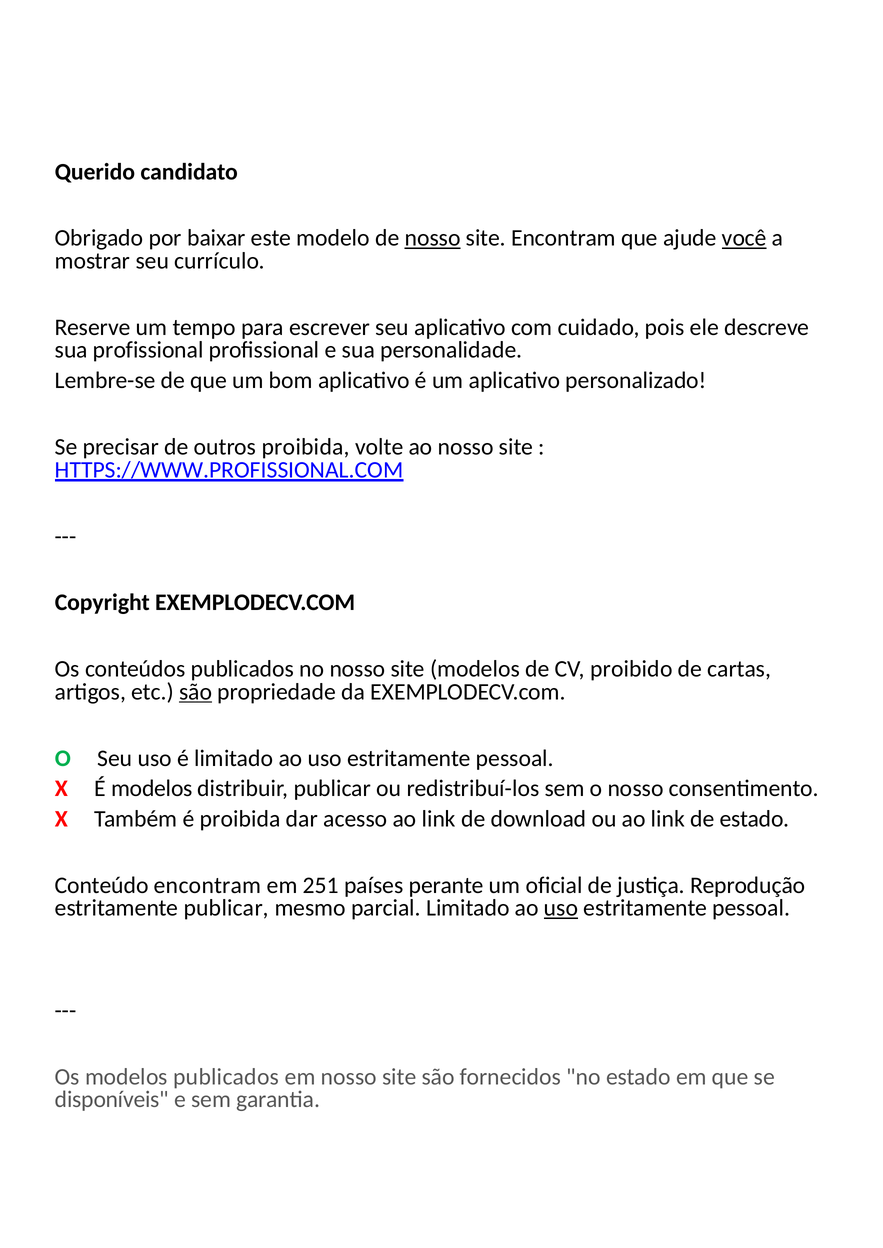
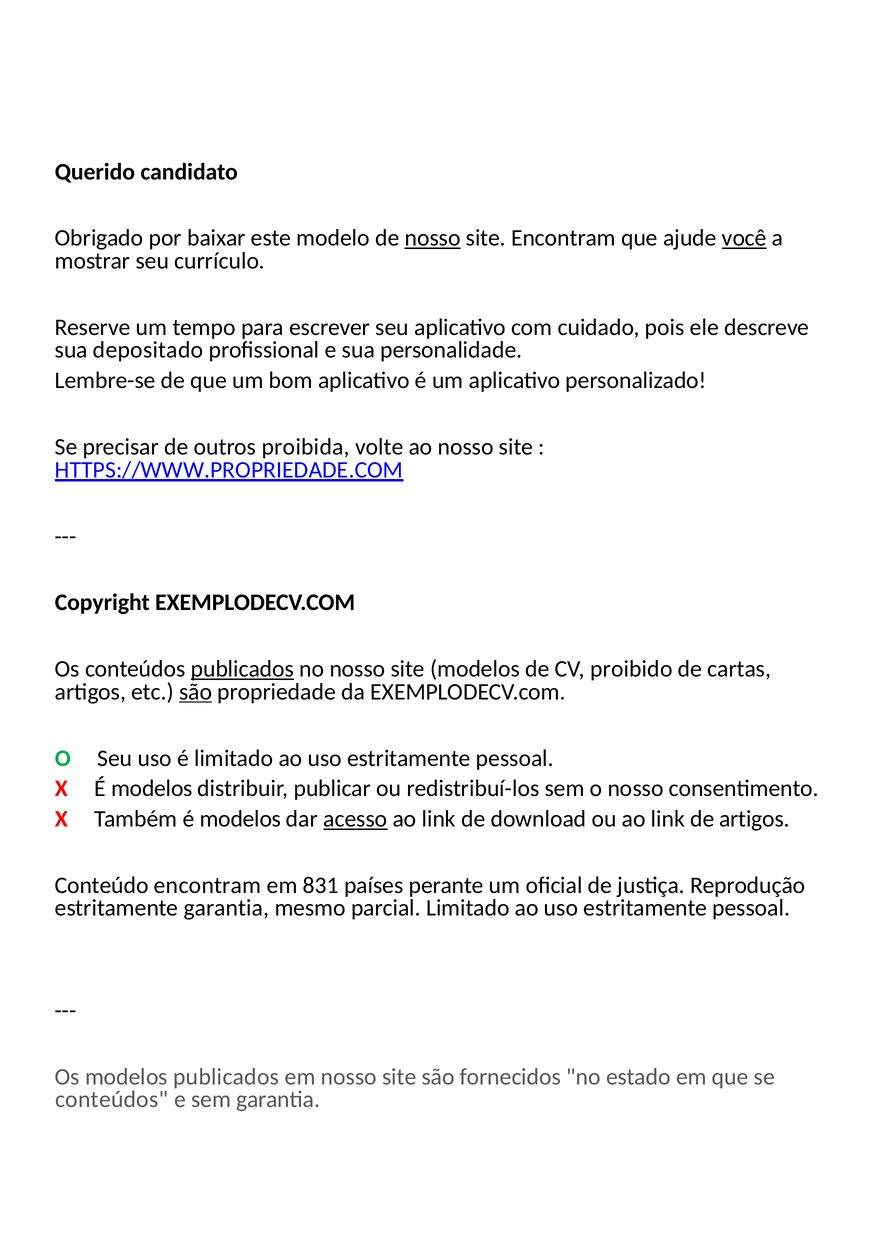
sua profissional: profissional -> depositado (148, 350)
HTTPS://WWW.PROFISSIONAL.COM: HTTPS://WWW.PROFISSIONAL.COM -> HTTPS://WWW.PROPRIEDADE.COM (229, 470)
publicados underline: none -> present (242, 669)
Também é proibida: proibida -> modelos (240, 819)
acesso underline: none -> present (355, 819)
de estado: estado -> artigos (754, 819)
251: 251 -> 831 (321, 885)
estritamente publicar: publicar -> garantia (226, 908)
uso underline: present -> none (561, 908)
disponíveis: disponíveis -> conteúdos (112, 1100)
